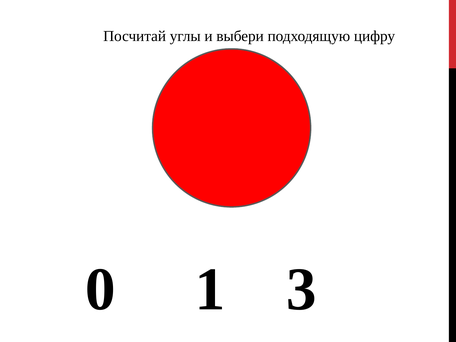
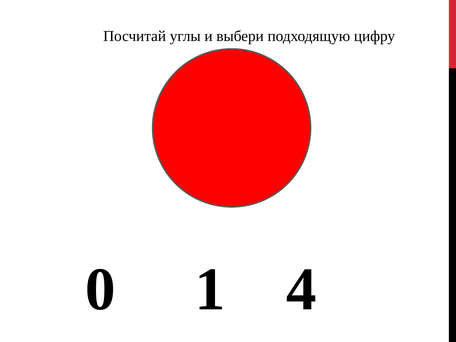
3: 3 -> 4 (302, 289)
